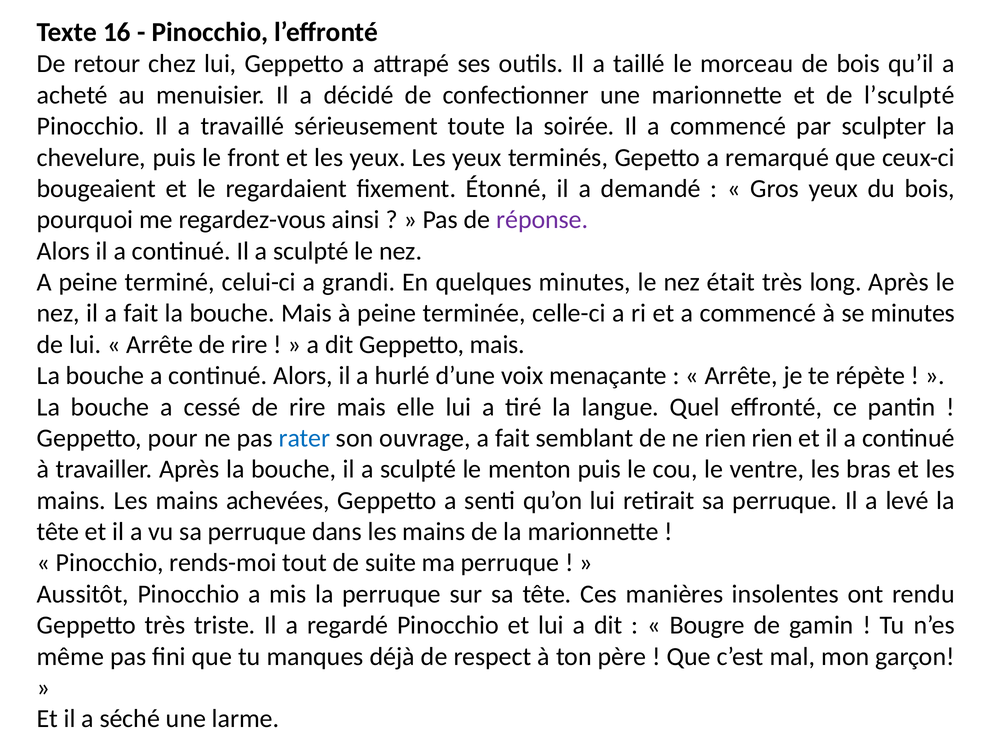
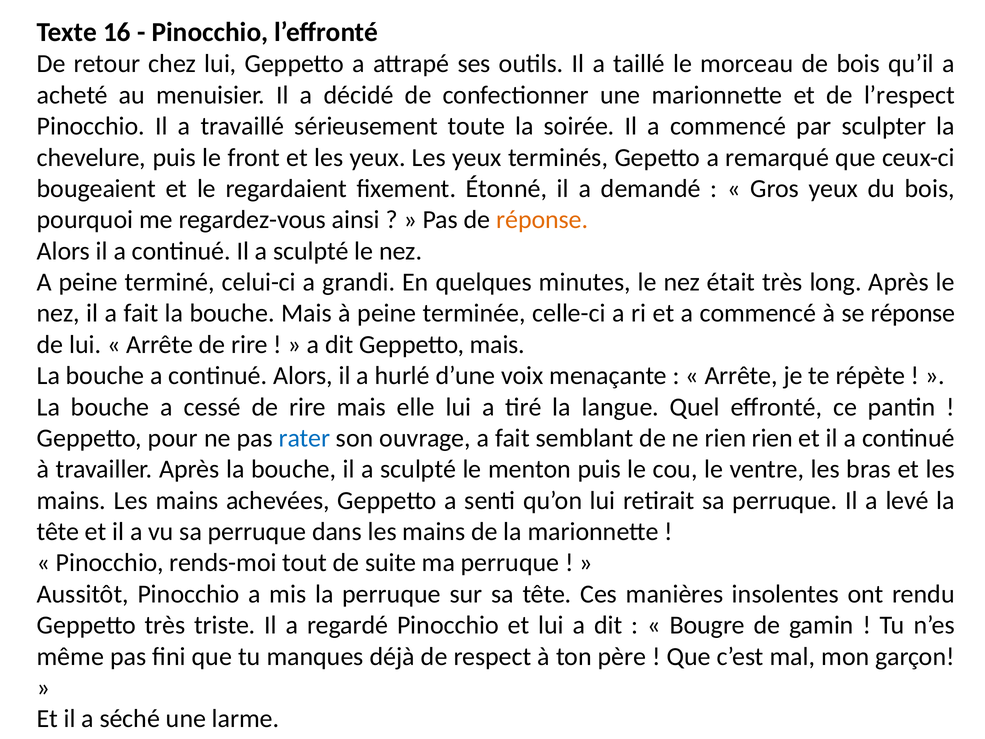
l’sculpté: l’sculpté -> l’respect (909, 95)
réponse colour: purple -> orange (542, 220)
se minutes: minutes -> réponse (913, 313)
